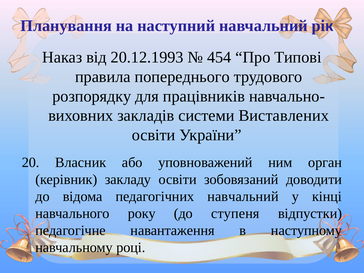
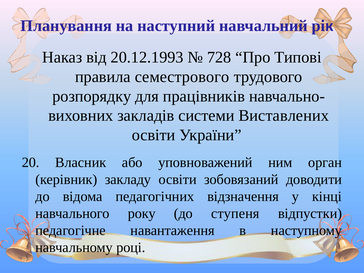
454: 454 -> 728 (219, 57)
попереднього: попереднього -> семестрового (182, 77)
педагогічних навчальний: навчальний -> відзначення (243, 196)
